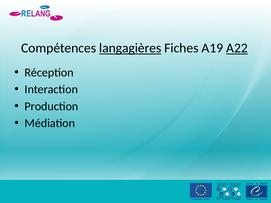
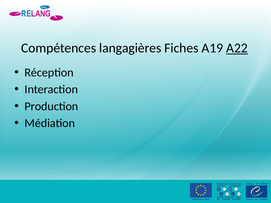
langagières underline: present -> none (130, 48)
